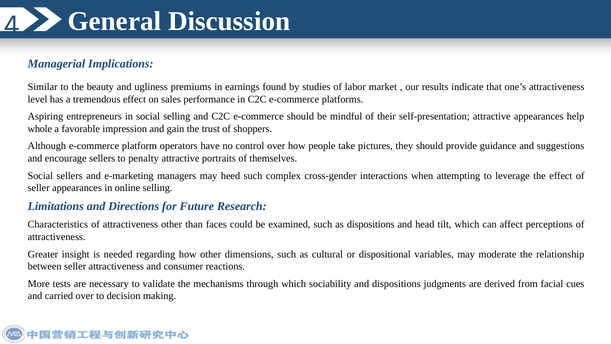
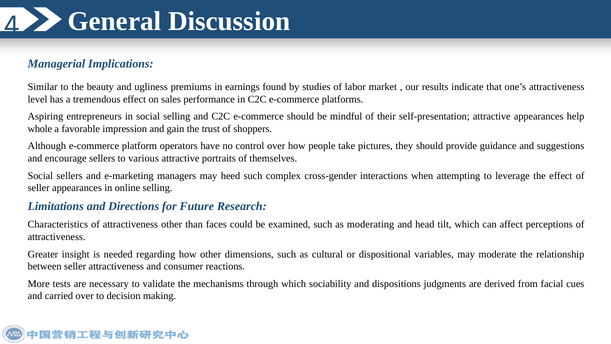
penalty: penalty -> various (144, 158)
as dispositions: dispositions -> moderating (371, 224)
